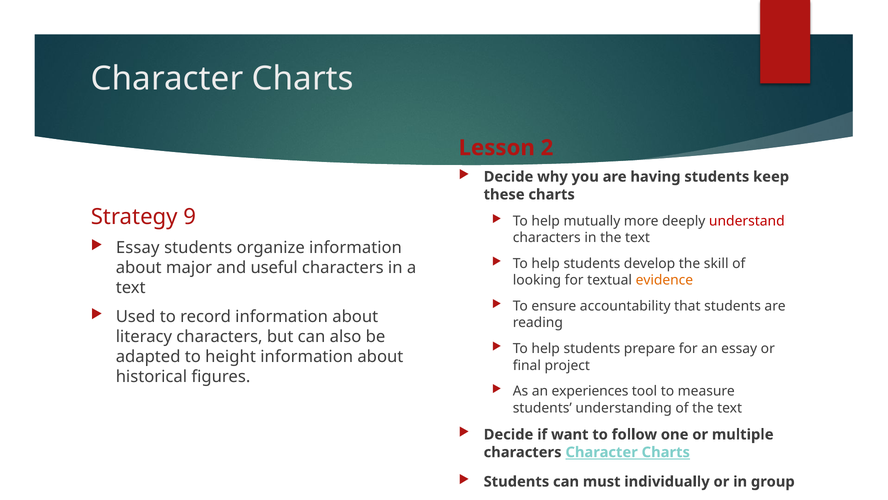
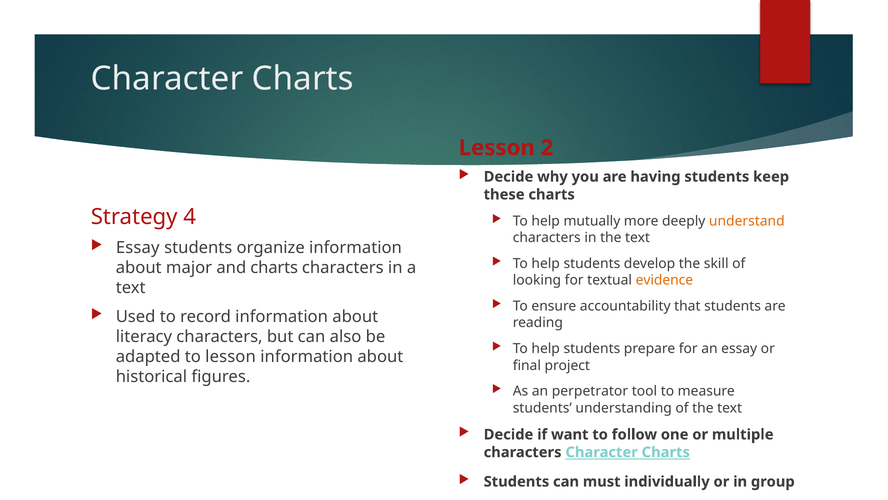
9: 9 -> 4 (190, 217)
understand colour: red -> orange (747, 221)
and useful: useful -> charts (274, 267)
to height: height -> lesson (231, 357)
experiences: experiences -> perpetrator (590, 391)
